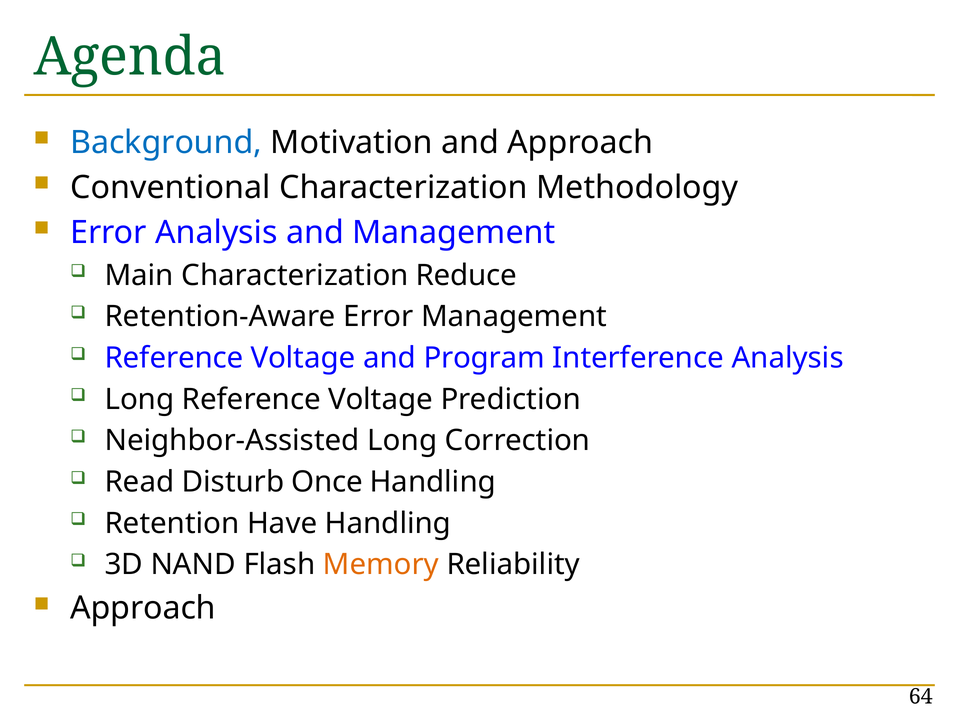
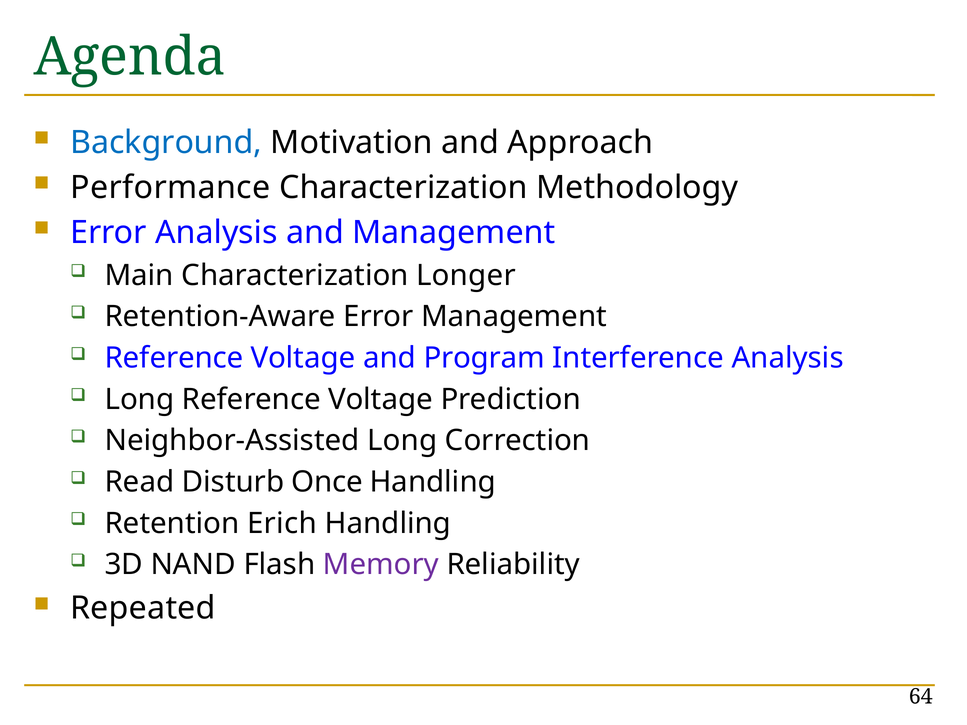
Conventional: Conventional -> Performance (170, 188)
Reduce: Reduce -> Longer (466, 275)
Have: Have -> Erich (282, 524)
Memory colour: orange -> purple (381, 565)
Approach: Approach -> Repeated (143, 609)
